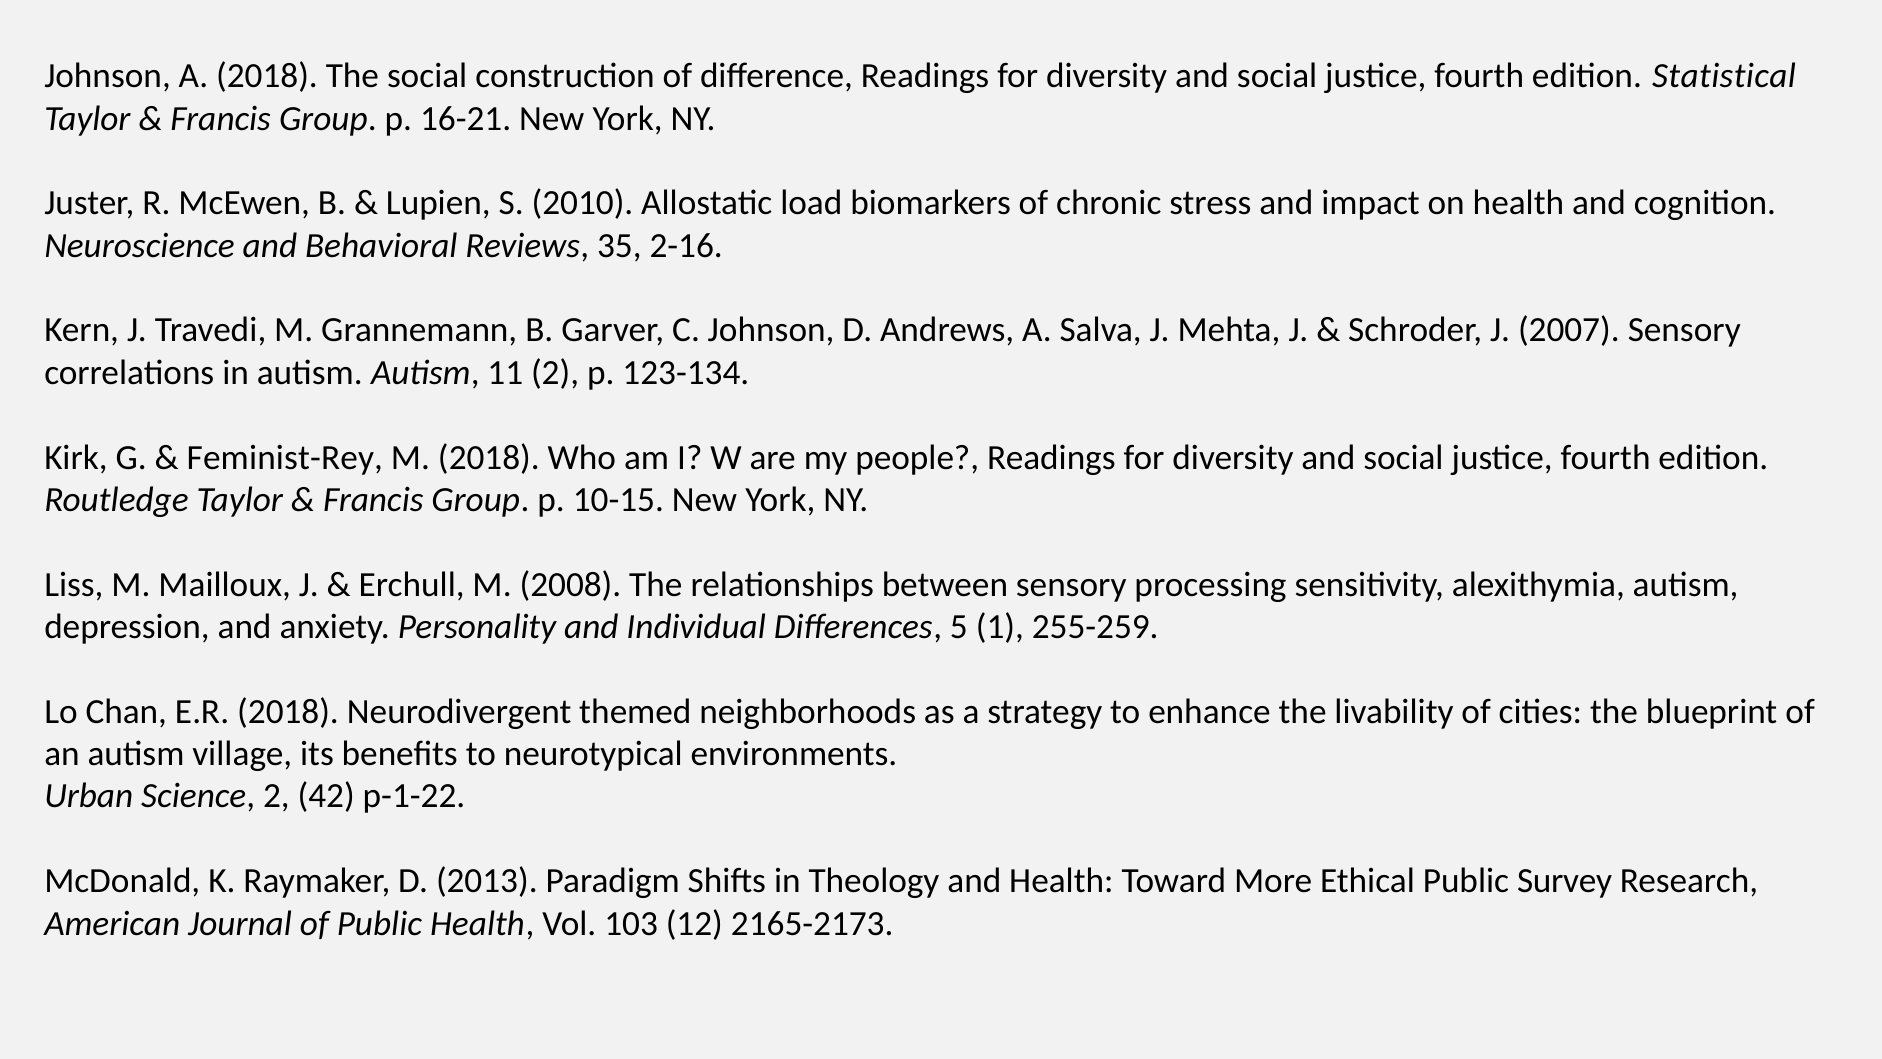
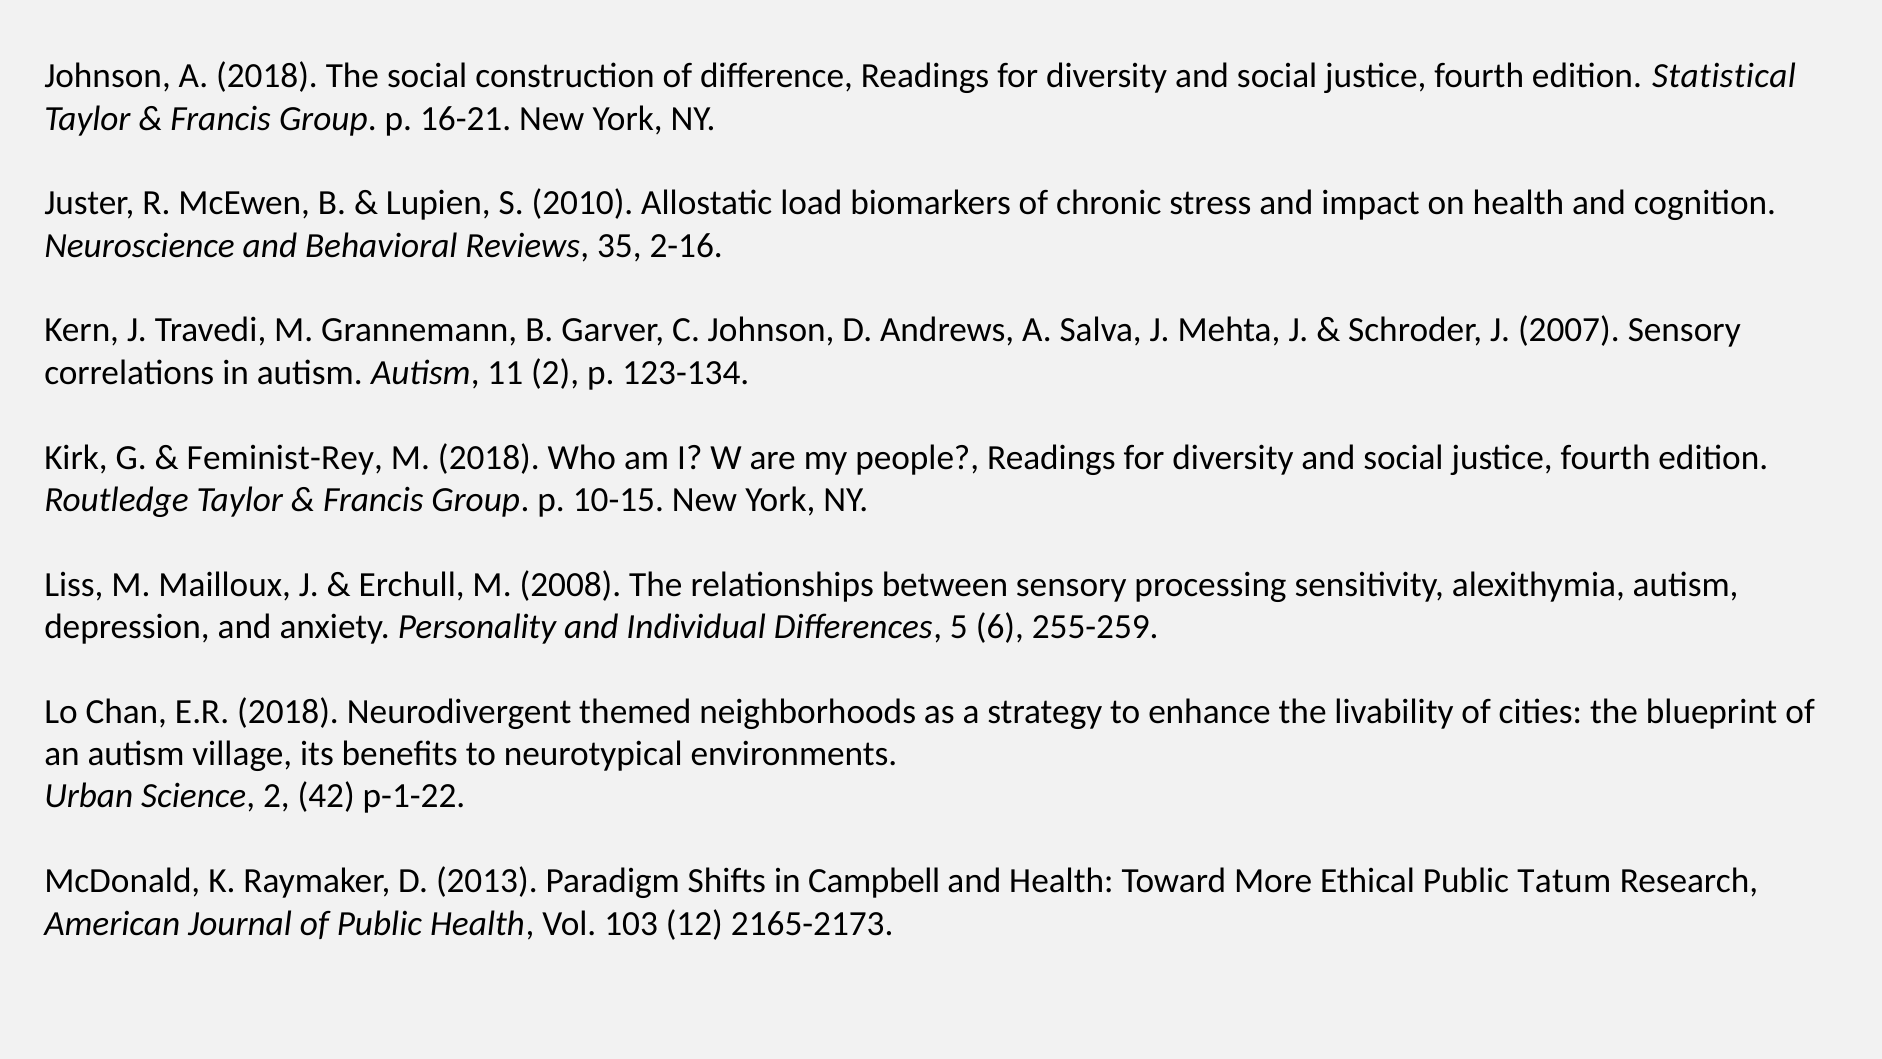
1: 1 -> 6 (1000, 627)
Theology: Theology -> Campbell (874, 881)
Survey: Survey -> Tatum (1564, 881)
